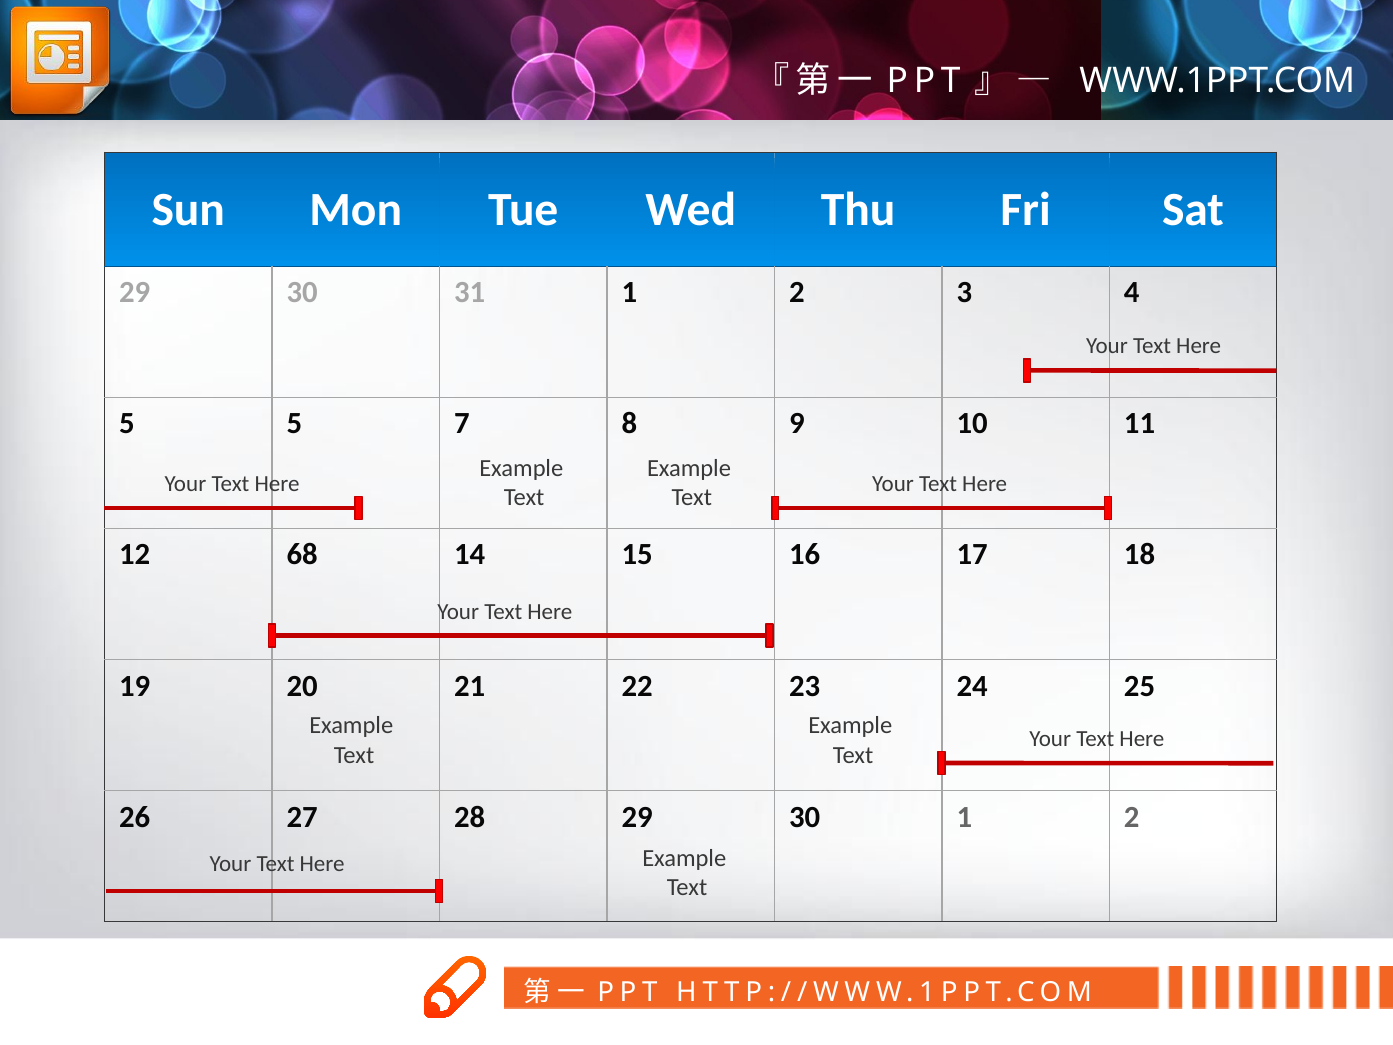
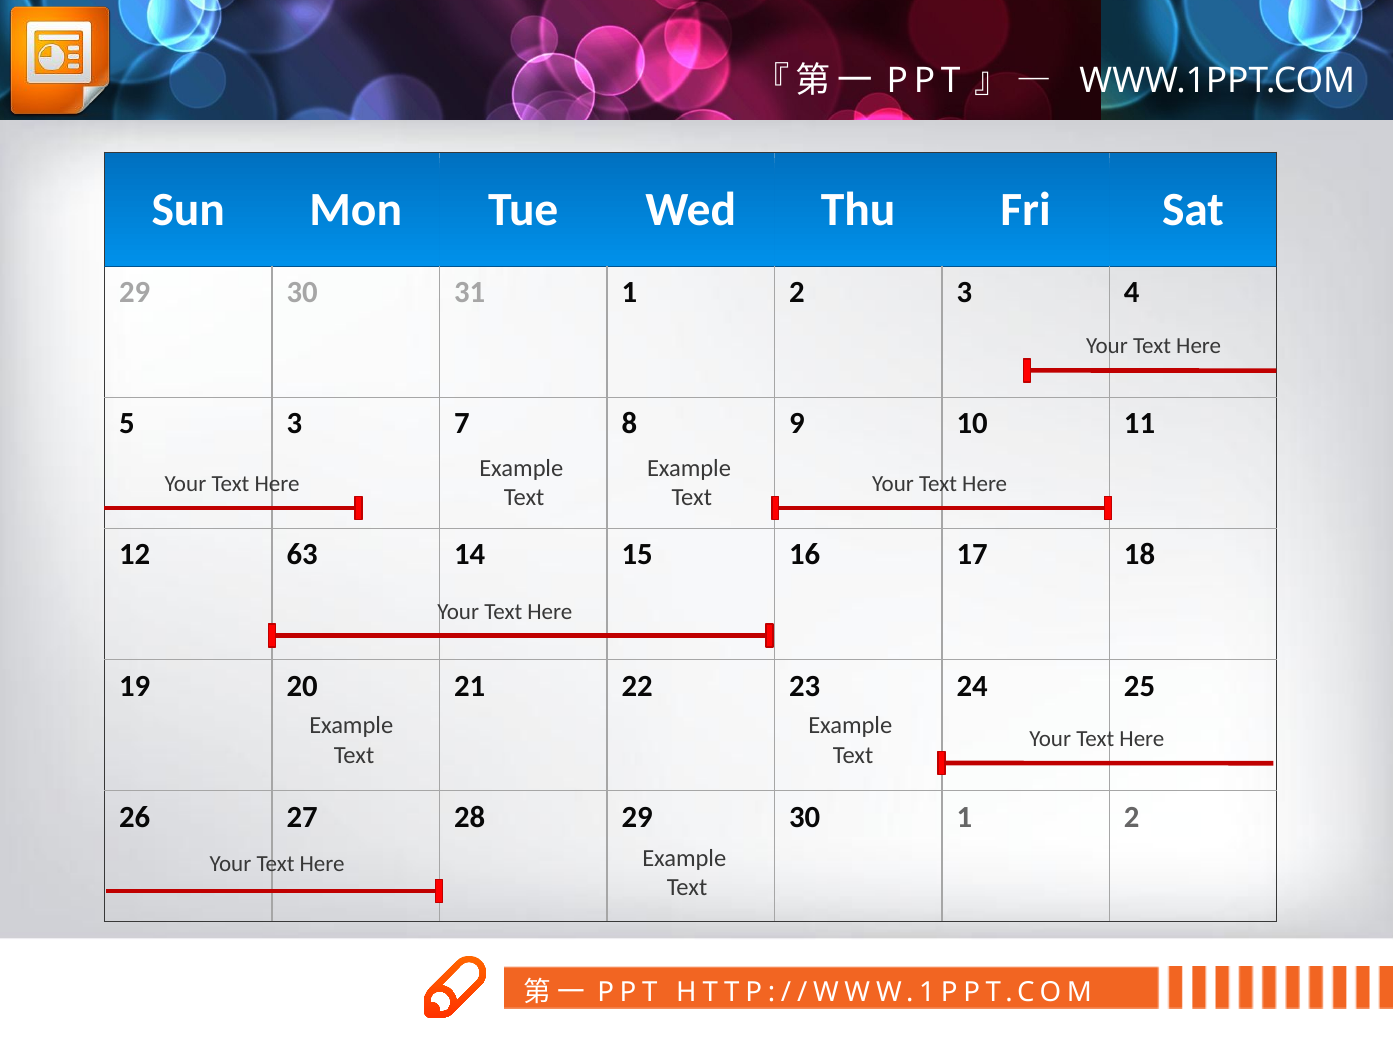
5 5: 5 -> 3 (294, 424)
68: 68 -> 63 (302, 555)
